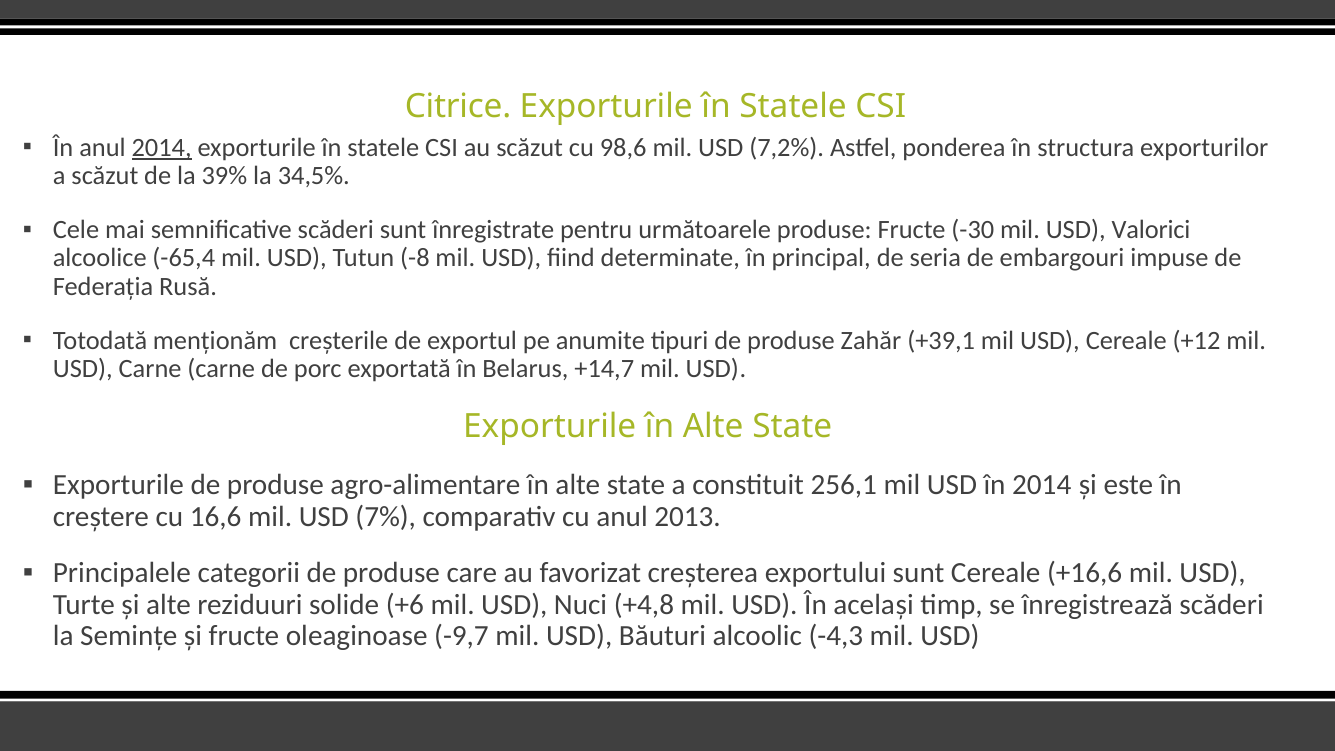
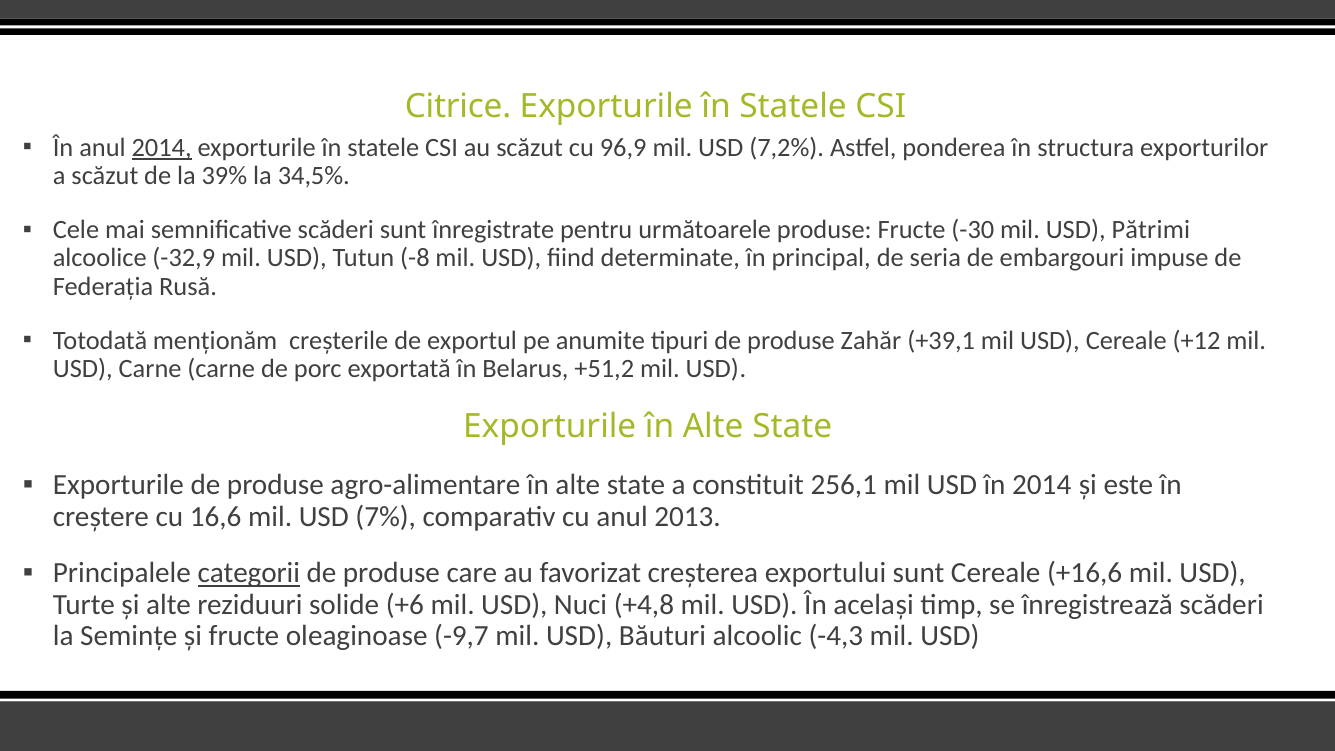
98,6: 98,6 -> 96,9 (623, 148)
Valorici: Valorici -> Pătrimi (1151, 230)
-65,4: -65,4 -> -32,9 (184, 258)
+14,7: +14,7 -> +51,2 (604, 369)
categorii underline: none -> present (249, 573)
